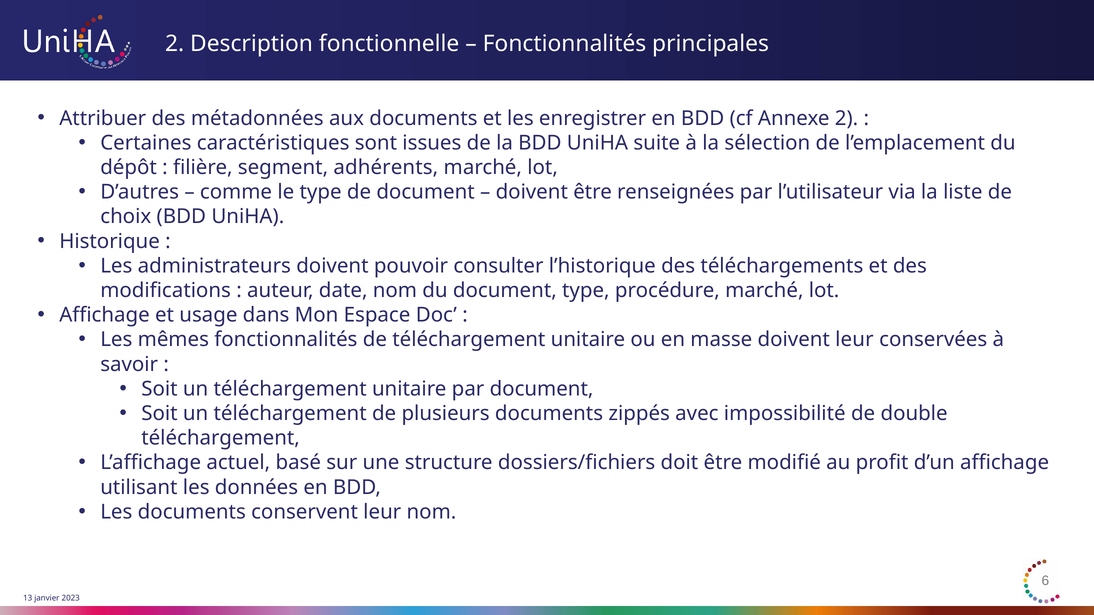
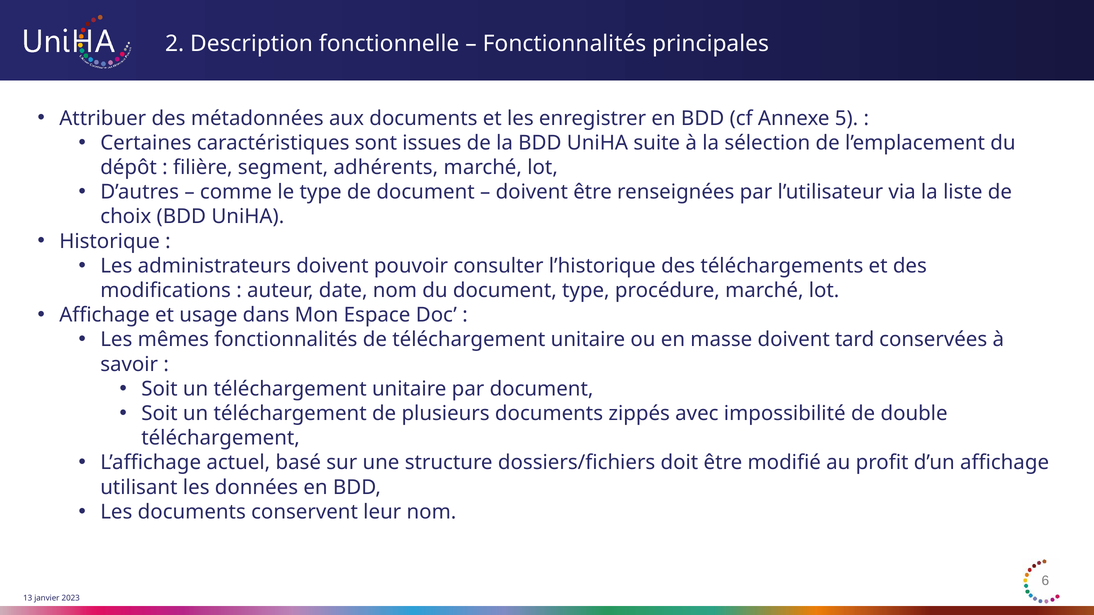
Annexe 2: 2 -> 5 (847, 118)
doivent leur: leur -> tard (855, 340)
